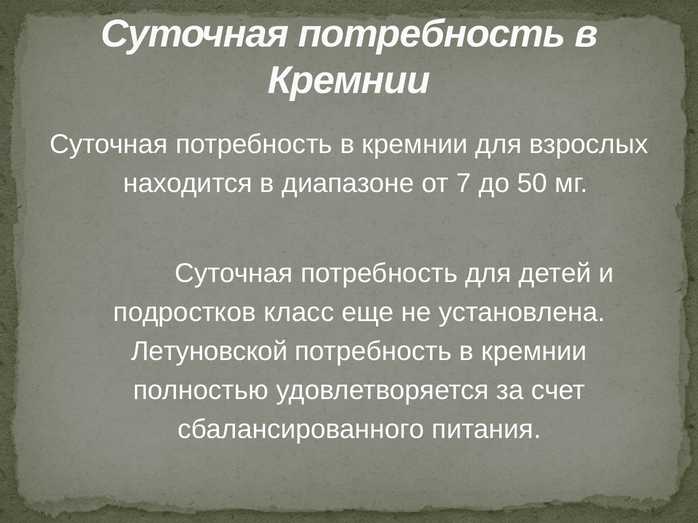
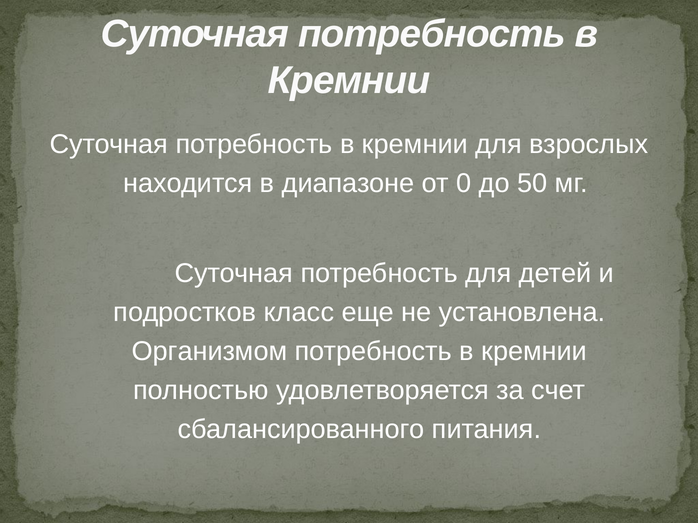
7: 7 -> 0 (464, 184)
Летуновской: Летуновской -> Организмом (209, 352)
